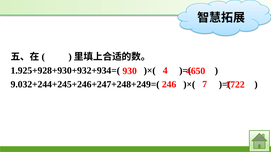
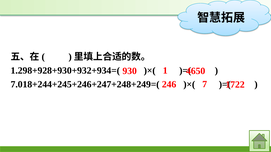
1.925+928+930+932+934=(: 1.925+928+930+932+934=( -> 1.298+928+930+932+934=( (65, 71)
4: 4 -> 1 (165, 71)
9.032+244+245+246+247+248+249=(: 9.032+244+245+246+247+248+249=( -> 7.018+244+245+246+247+248+249=( (85, 85)
